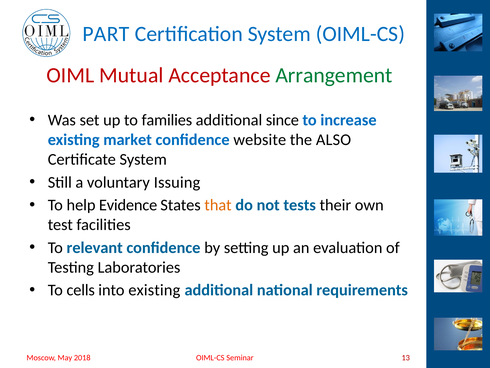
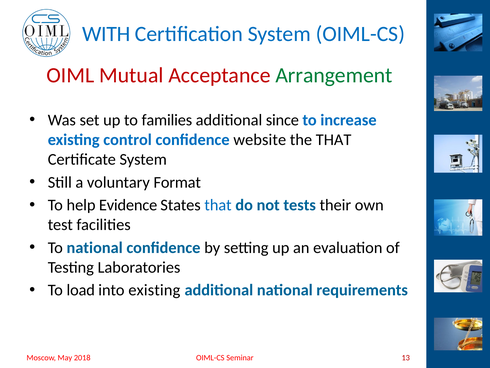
PART: PART -> WITH (106, 34)
market: market -> control (128, 140)
the ALSO: ALSO -> THAT (334, 140)
Issuing: Issuing -> Format (177, 182)
that colour: orange -> blue (218, 205)
To relevant: relevant -> national (95, 247)
cells: cells -> load (81, 290)
